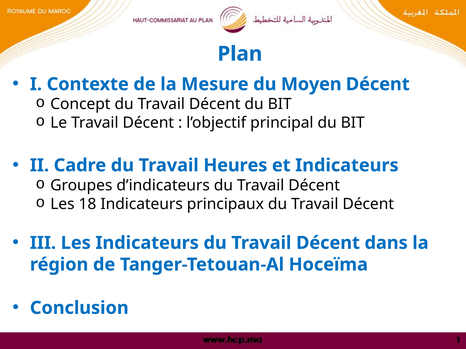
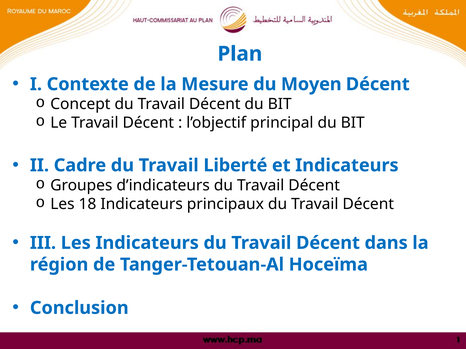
Heures: Heures -> Liberté (235, 166)
